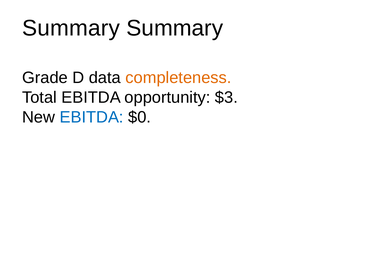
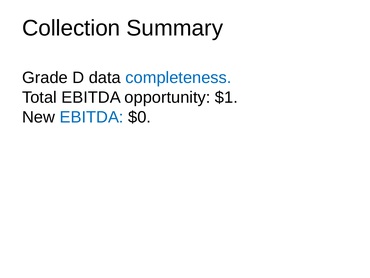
Summary: Summary -> Collection (71, 28)
completeness colour: orange -> blue (178, 78)
$3: $3 -> $1 (226, 97)
